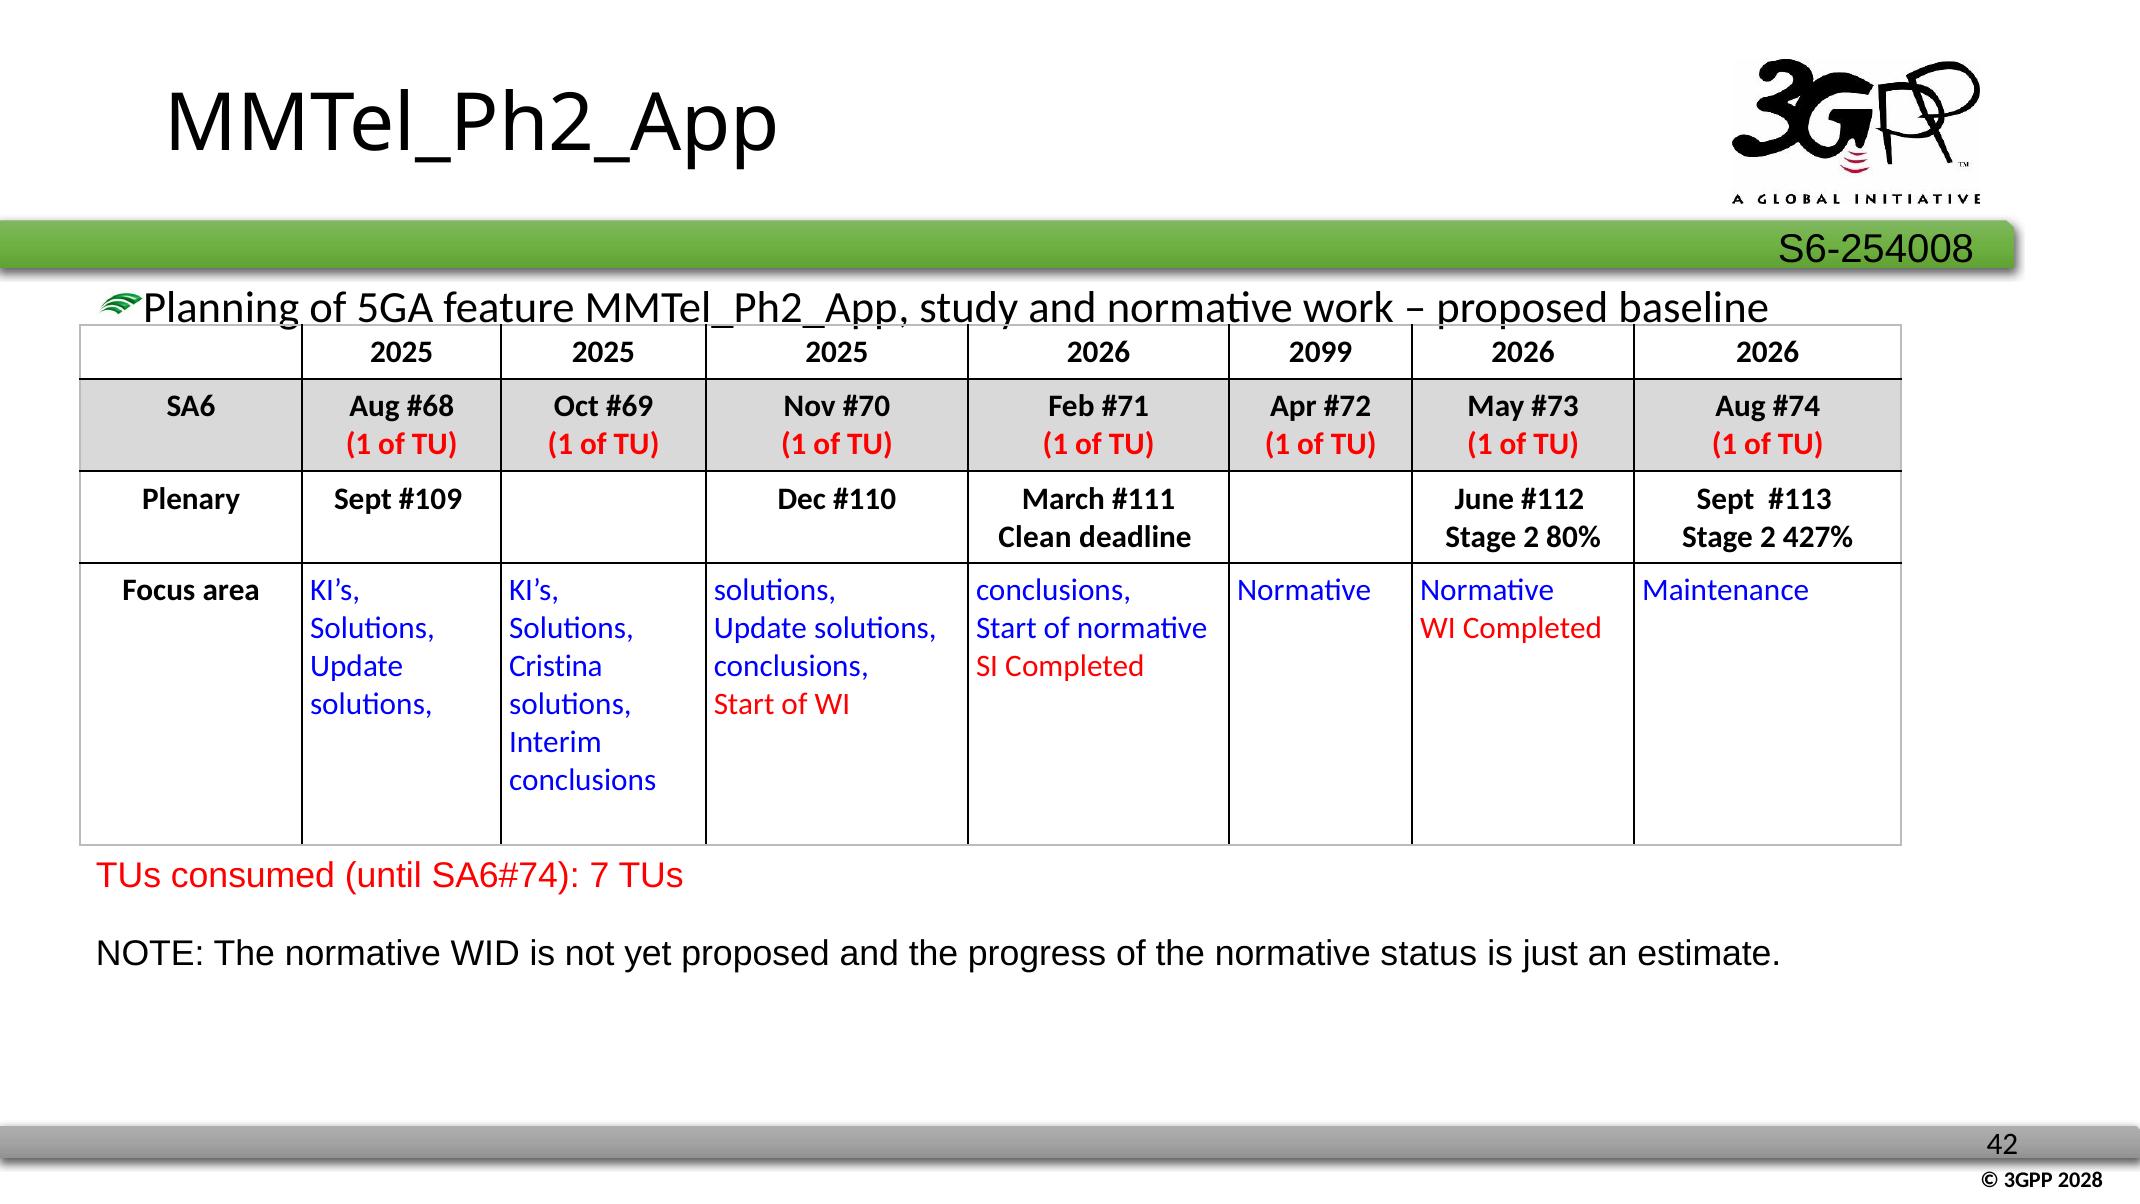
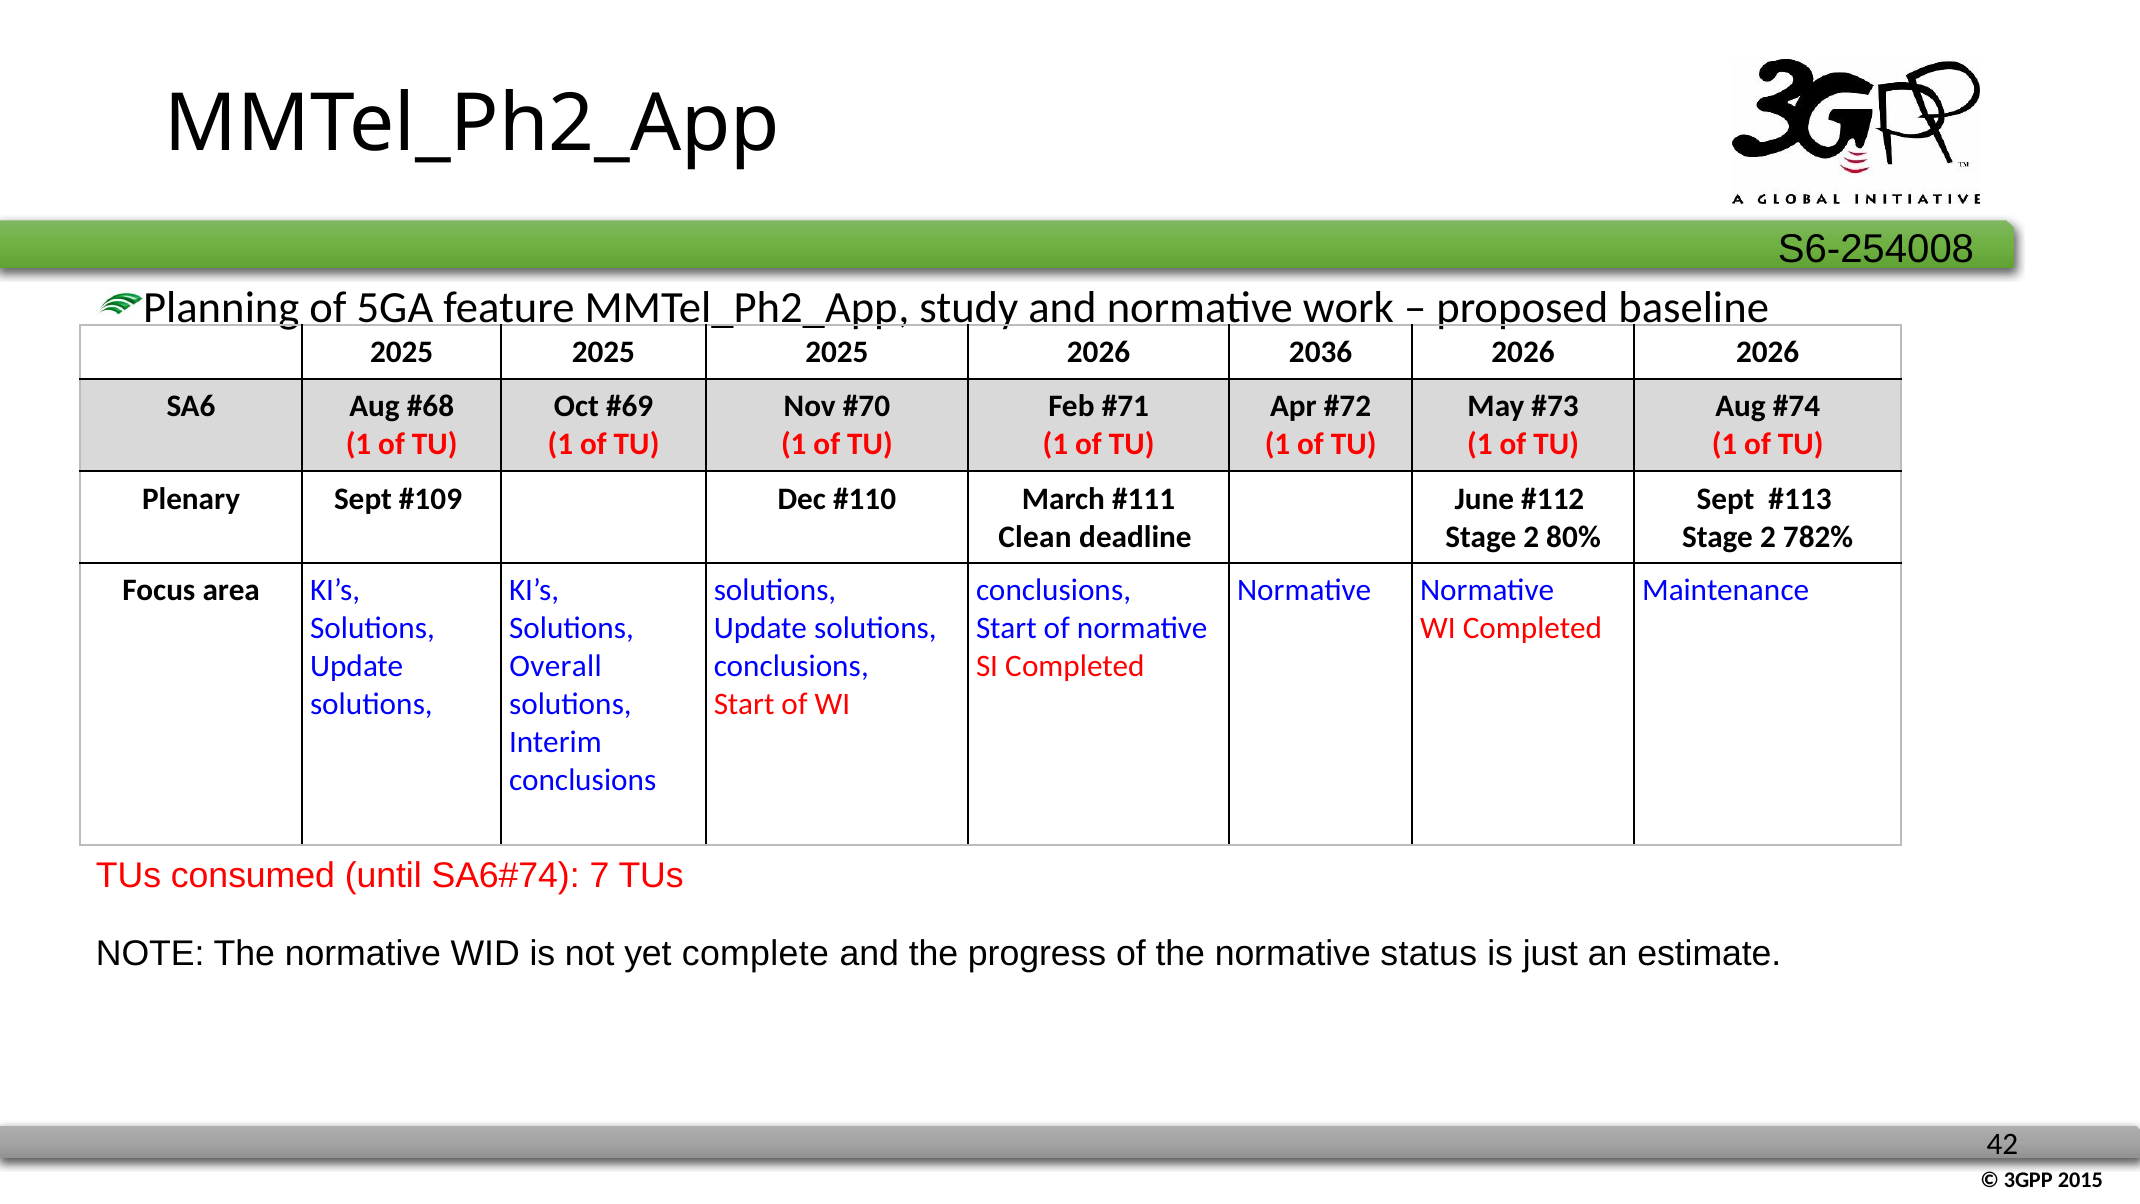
2099: 2099 -> 2036 (1321, 352)
427%: 427% -> 782% (1818, 537)
Cristina: Cristina -> Overall (556, 667)
yet proposed: proposed -> complete (755, 953)
2028: 2028 -> 2015 (2080, 1180)
